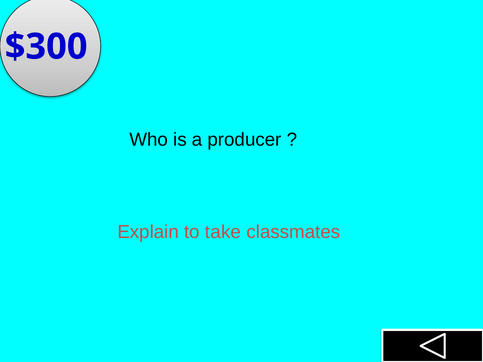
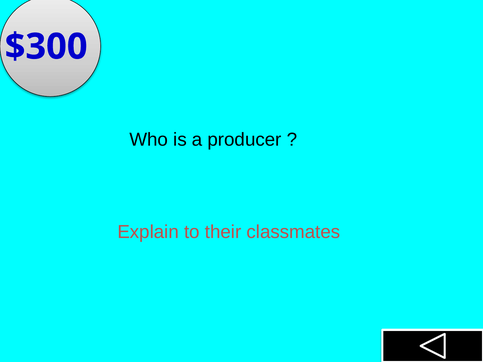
take: take -> their (223, 232)
